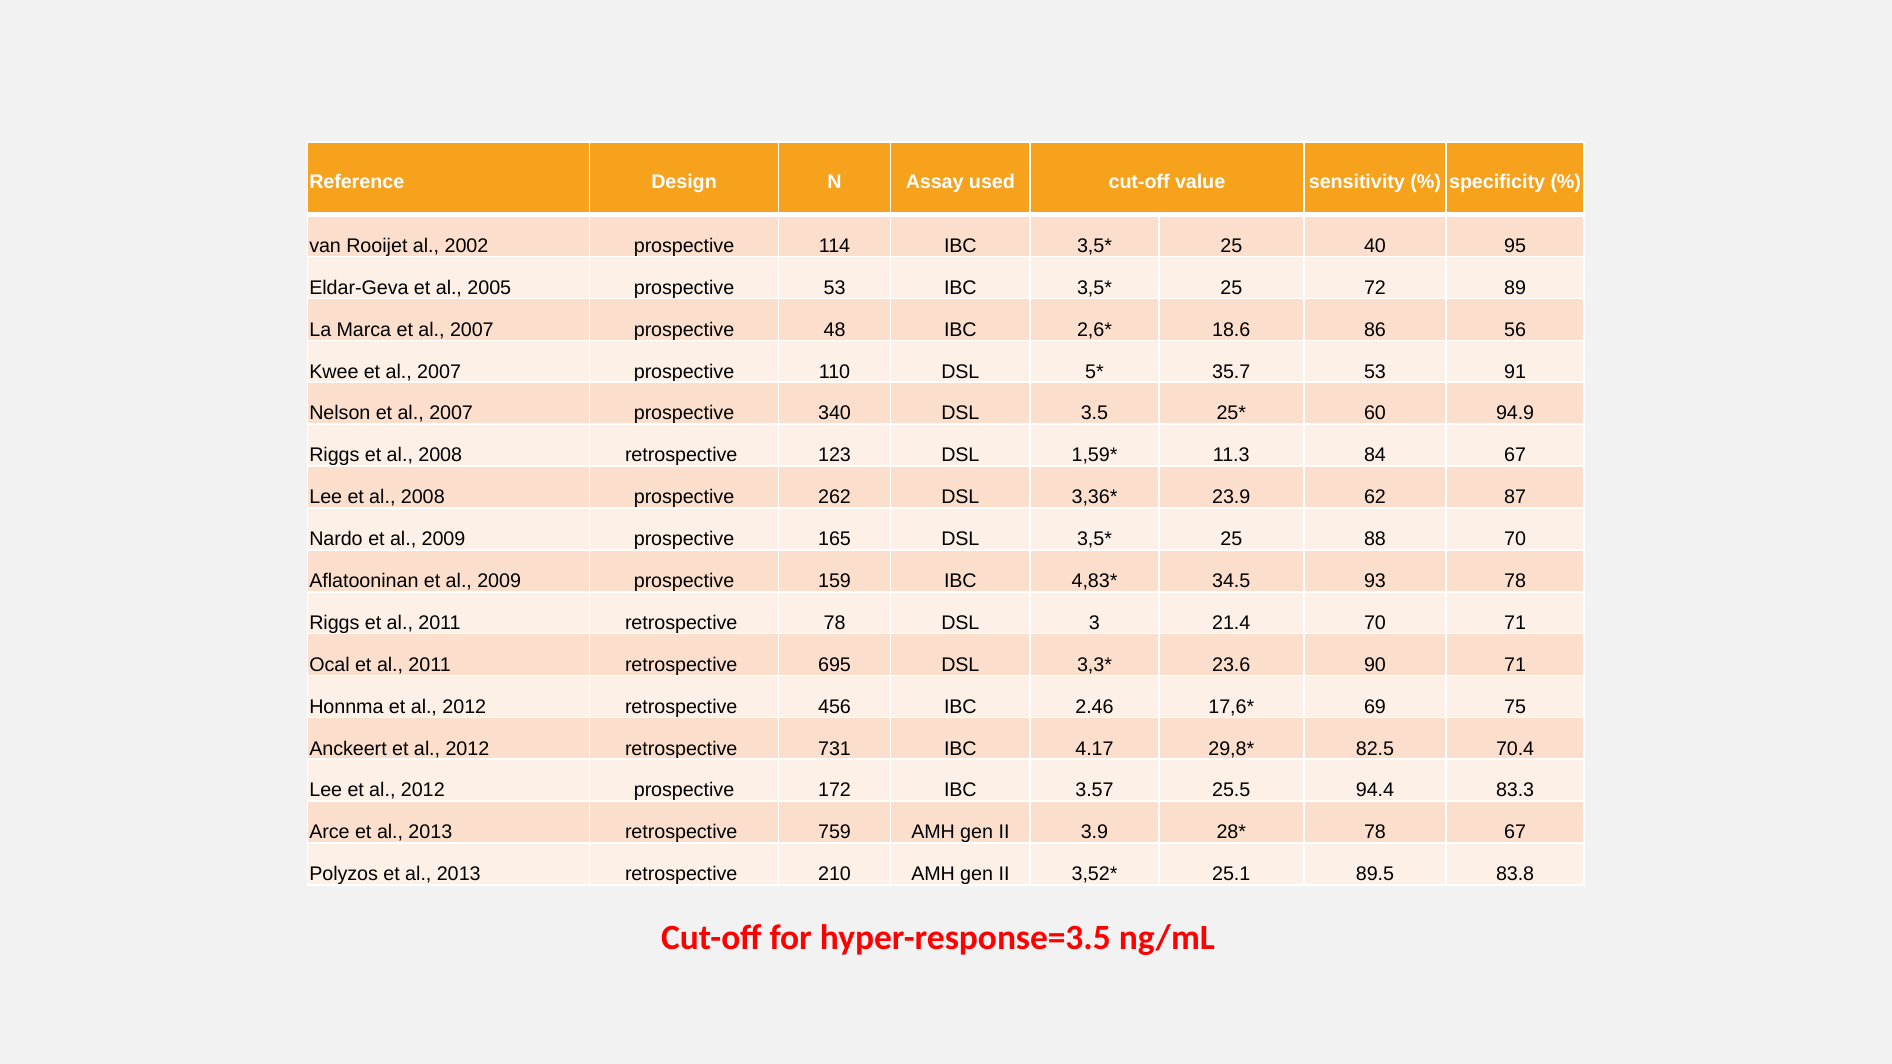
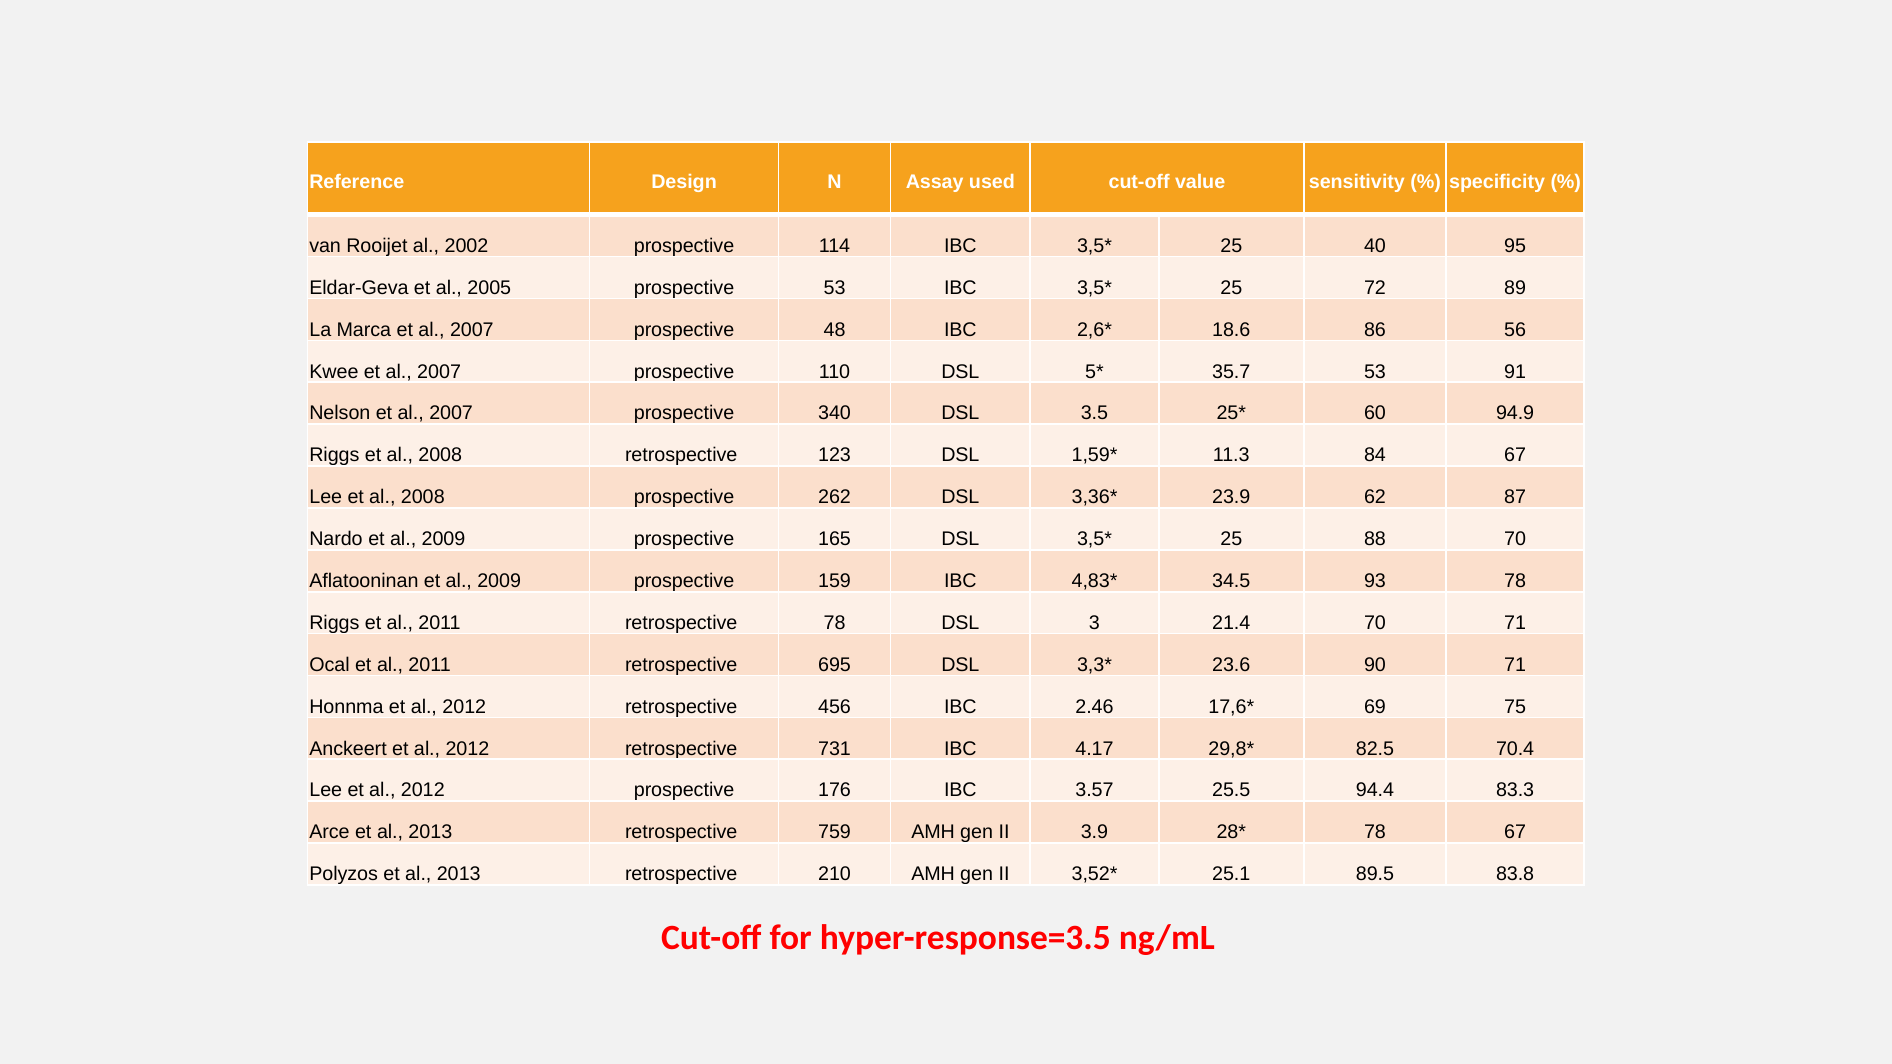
172: 172 -> 176 (835, 791)
